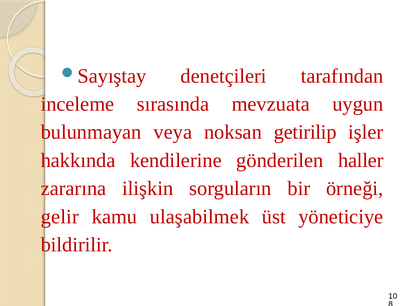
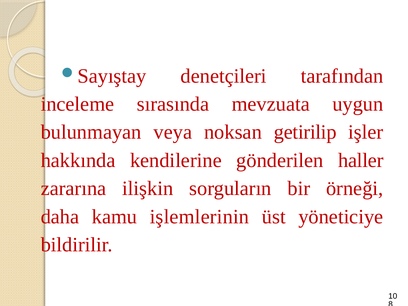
gelir: gelir -> daha (60, 217)
ulaşabilmek: ulaşabilmek -> işlemlerinin (199, 217)
